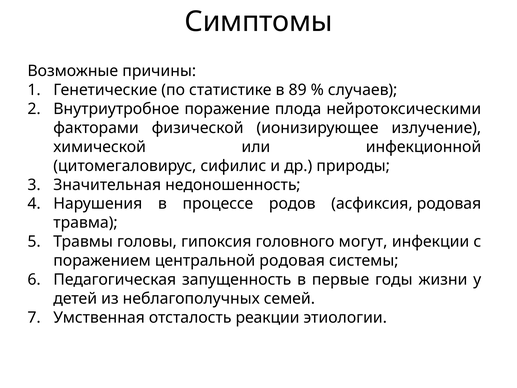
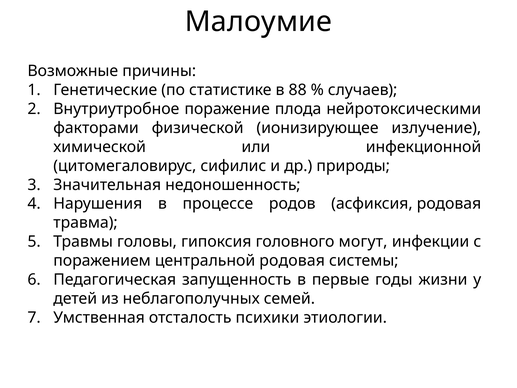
Симптомы: Симптомы -> Малоумие (258, 22)
89: 89 -> 88 (298, 90)
реакции: реакции -> психики (267, 317)
